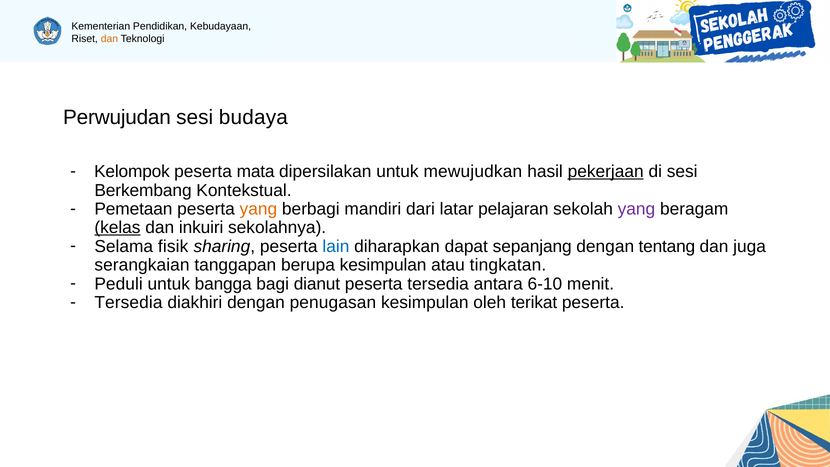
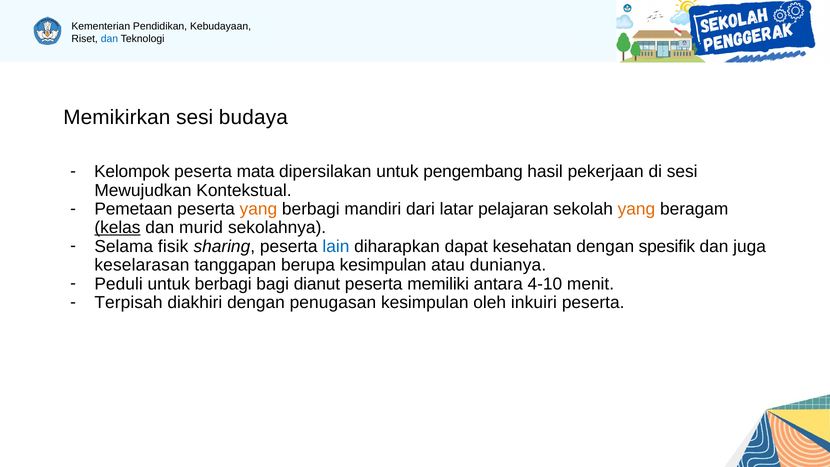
dan colour: orange -> blue (109, 39)
Perwujudan: Perwujudan -> Memikirkan (117, 117)
mewujudkan: mewujudkan -> pengembang (473, 172)
pekerjaan underline: present -> none (606, 172)
Berkembang: Berkembang -> Mewujudkan (143, 190)
yang colour: purple -> orange (636, 209)
inkuiri: inkuiri -> murid (201, 228)
sepanjang: sepanjang -> kesehatan (532, 246)
tentang: tentang -> spesifik (667, 246)
serangkaian: serangkaian -> keselarasan (142, 265)
tingkatan: tingkatan -> dunianya (508, 265)
untuk bangga: bangga -> berbagi (223, 284)
peserta tersedia: tersedia -> memiliki (438, 284)
6-10: 6-10 -> 4-10 (545, 284)
Tersedia: Tersedia -> Terpisah (128, 302)
terikat: terikat -> inkuiri (534, 302)
